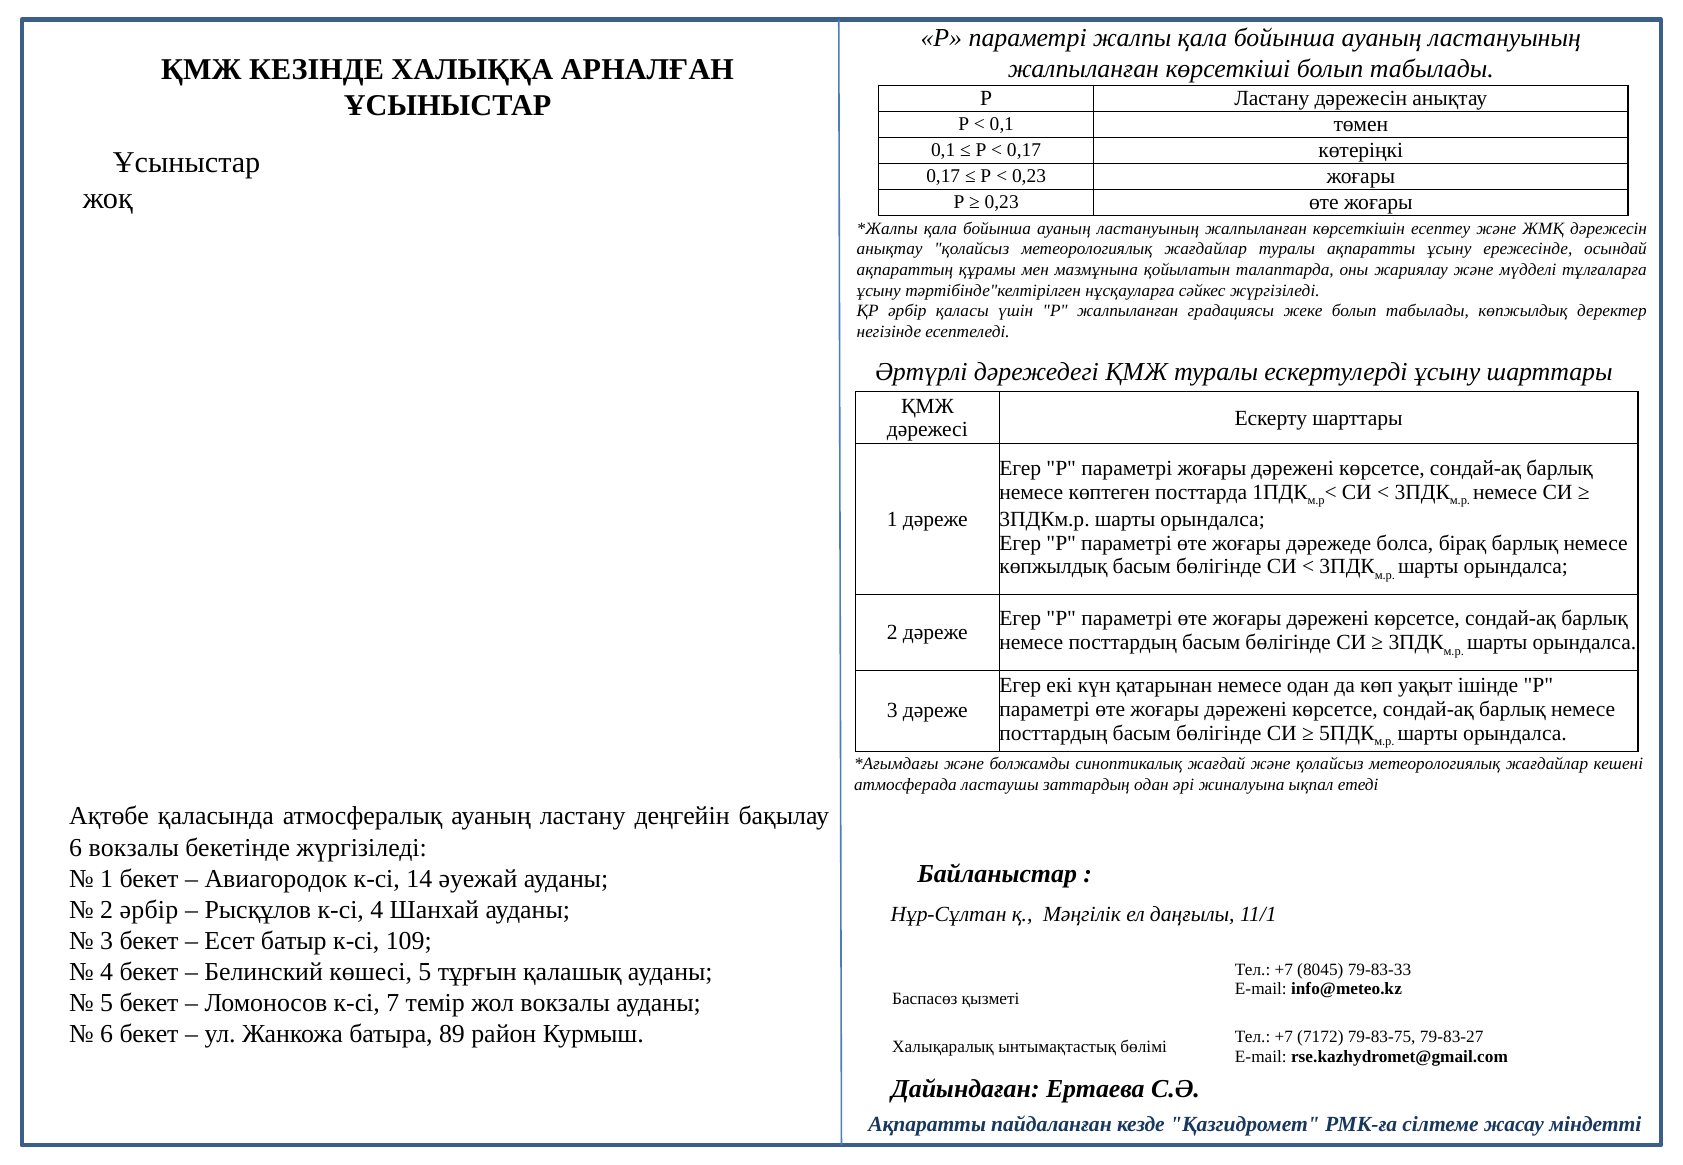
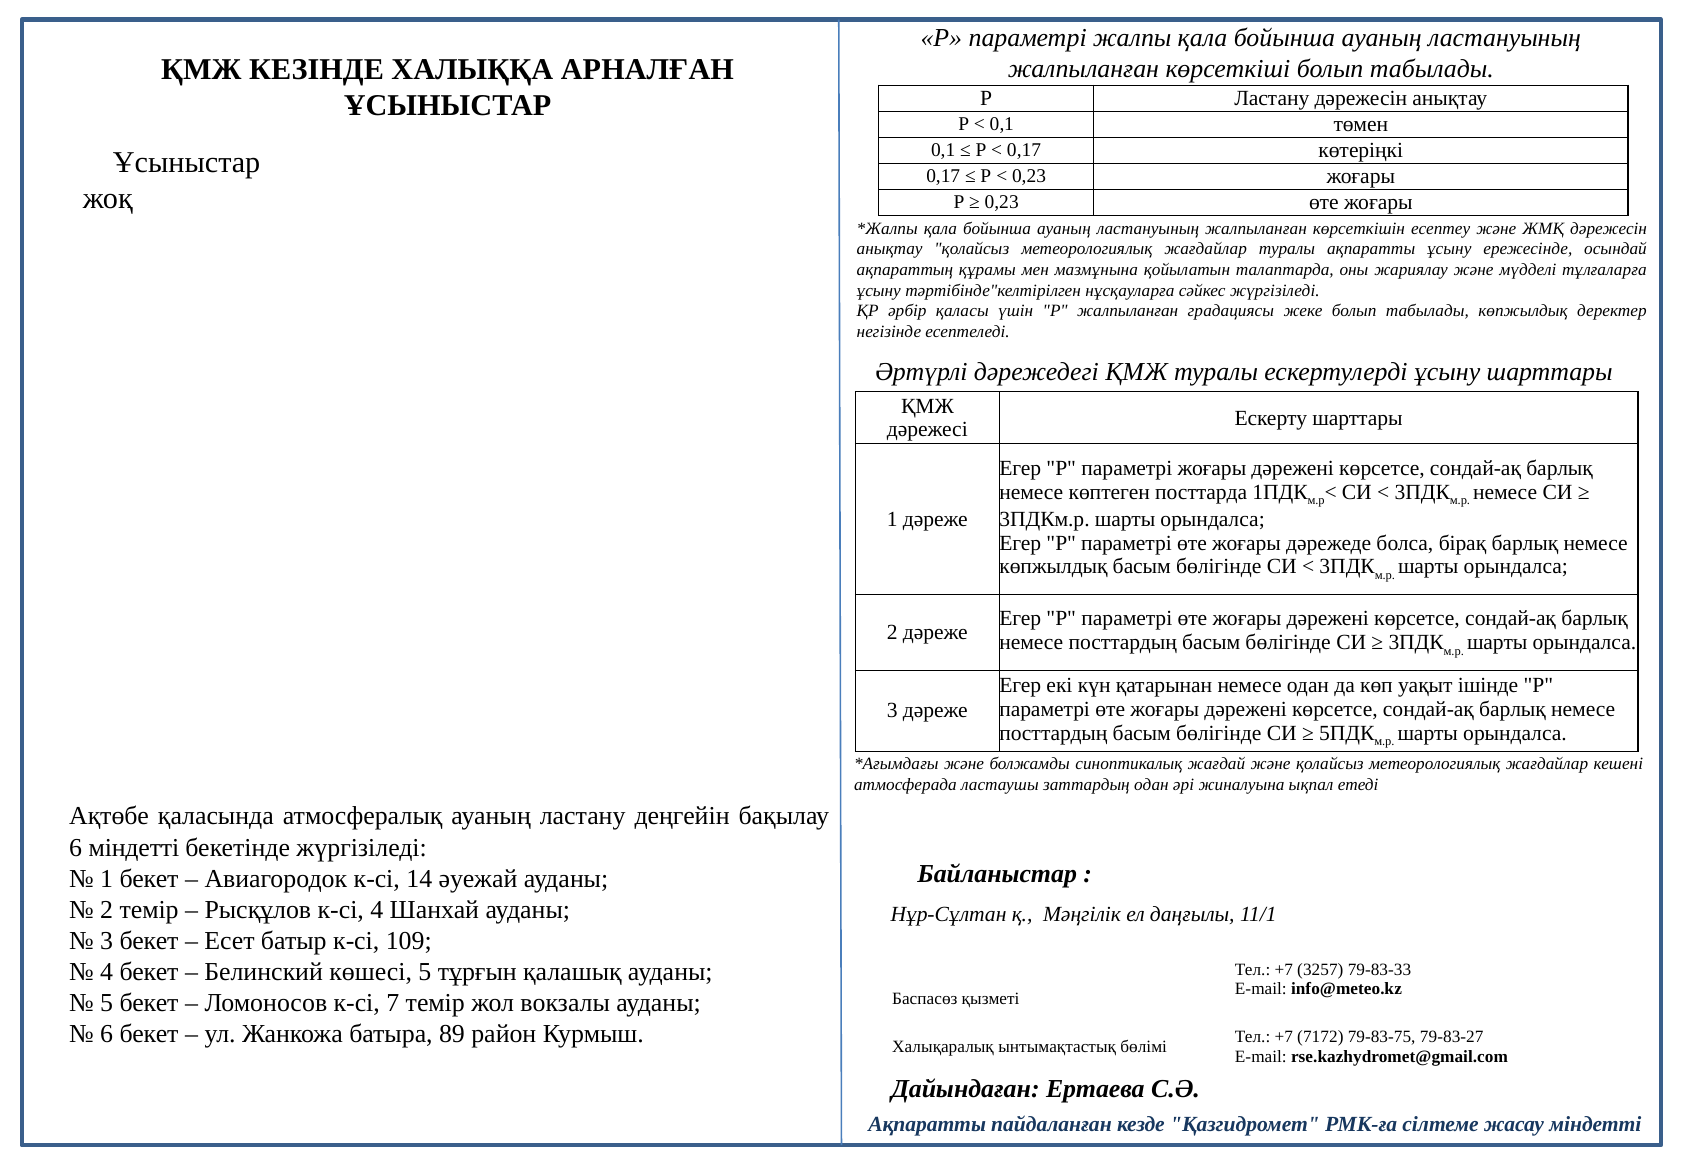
6 вокзалы: вокзалы -> міндетті (134, 848)
2 әрбір: әрбір -> темір (149, 910)
8045: 8045 -> 3257 (1320, 970)
